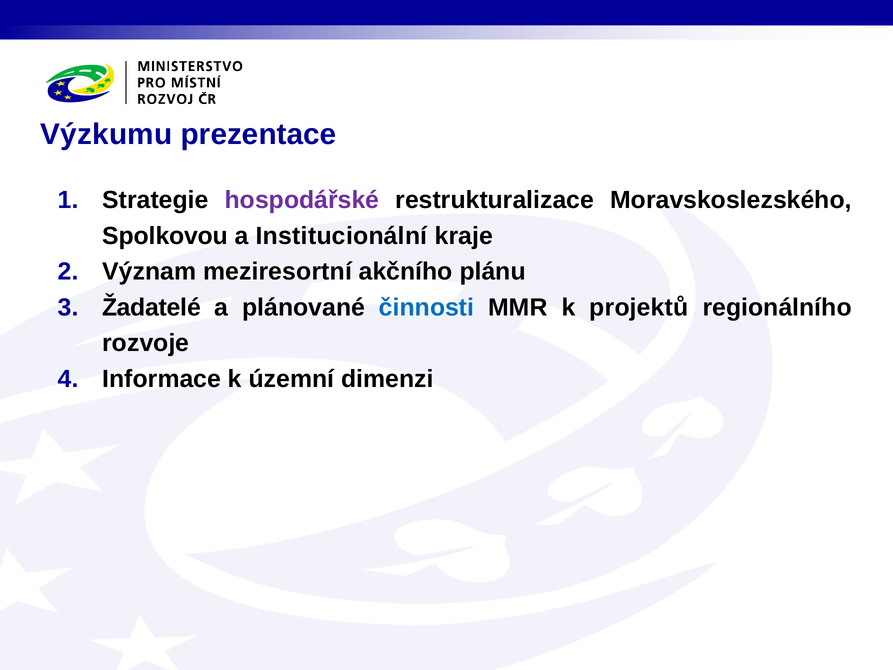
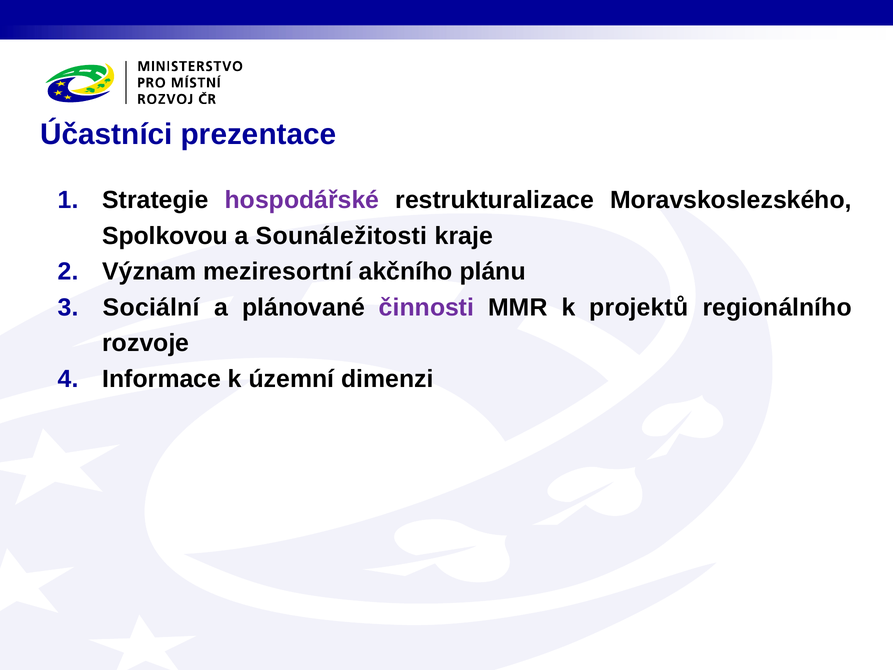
Výzkumu: Výzkumu -> Účastníci (106, 134)
Institucionální: Institucionální -> Sounáležitosti (342, 236)
Žadatelé: Žadatelé -> Sociální (151, 307)
činnosti colour: blue -> purple (427, 307)
